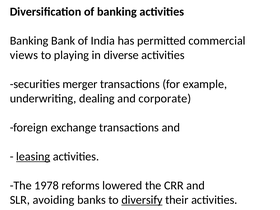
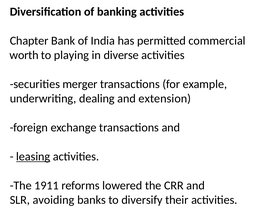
Banking: Banking -> Chapter (29, 41)
views: views -> worth (24, 55)
corporate: corporate -> extension (165, 99)
1978: 1978 -> 1911 (47, 185)
diversify underline: present -> none (142, 200)
